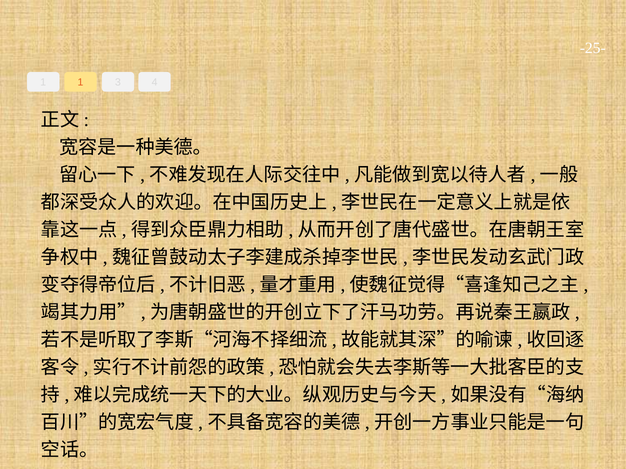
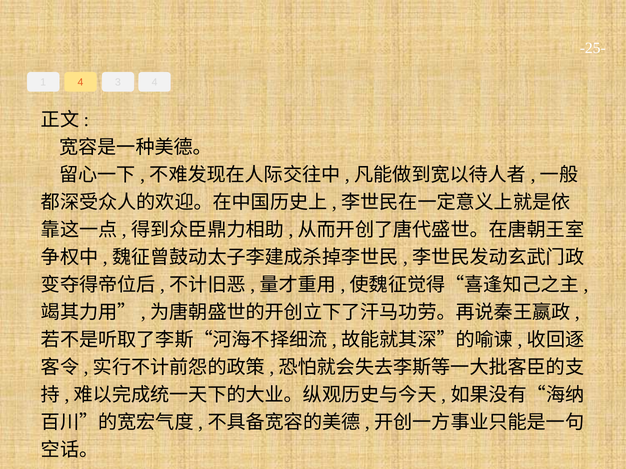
1 1: 1 -> 4 (80, 83)
